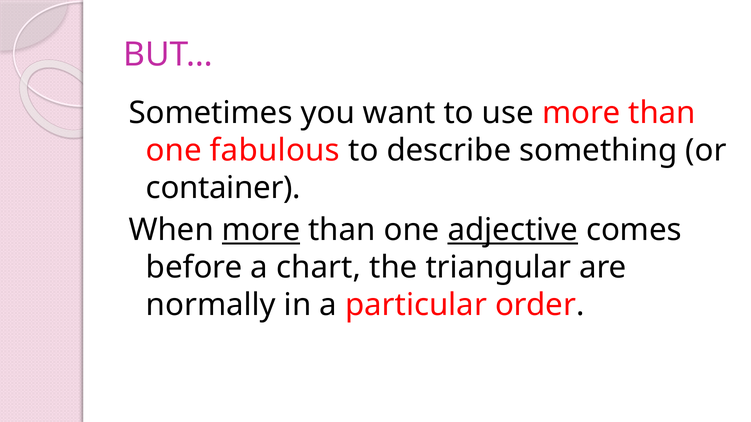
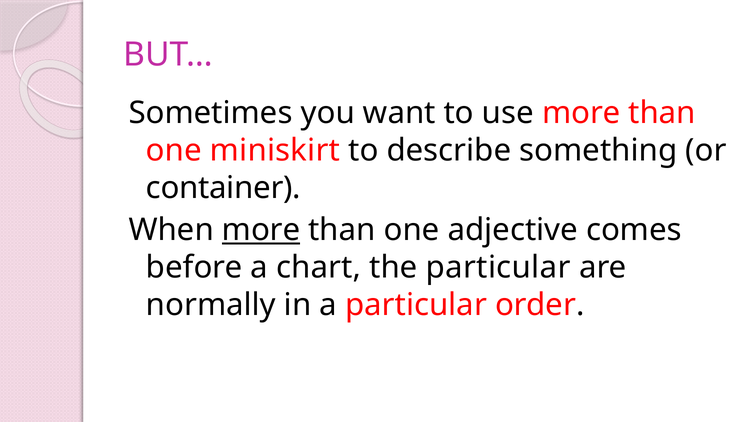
fabulous: fabulous -> miniskirt (275, 150)
adjective underline: present -> none (513, 230)
the triangular: triangular -> particular (498, 268)
